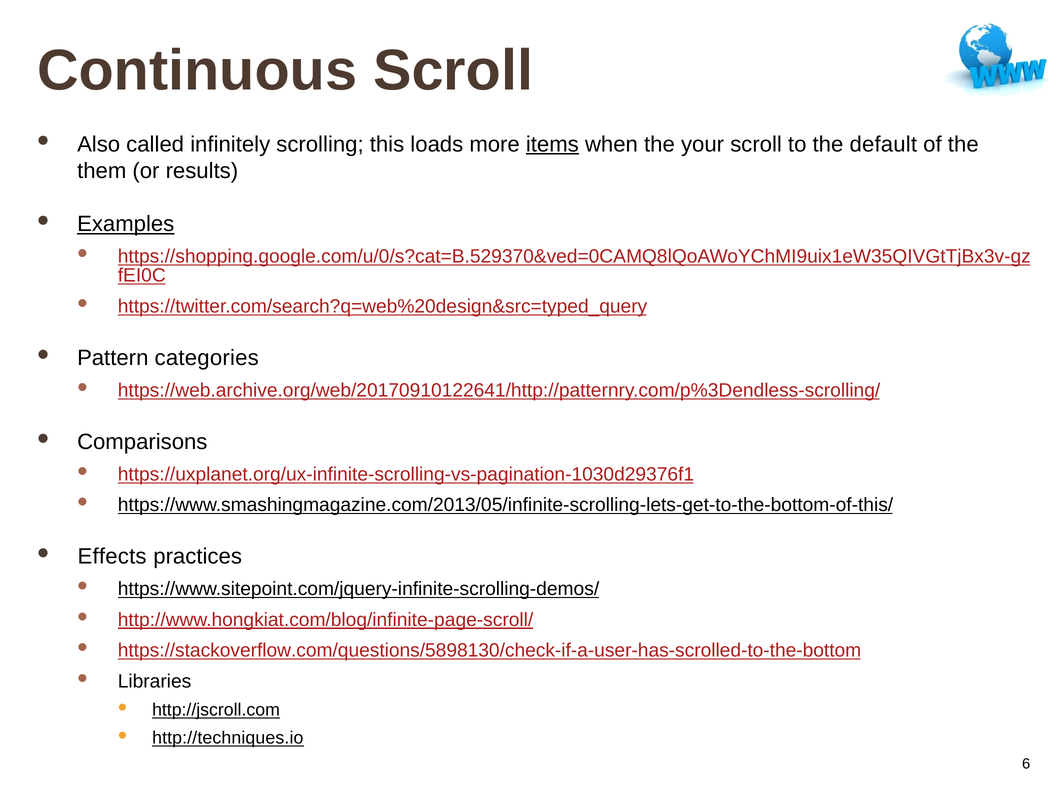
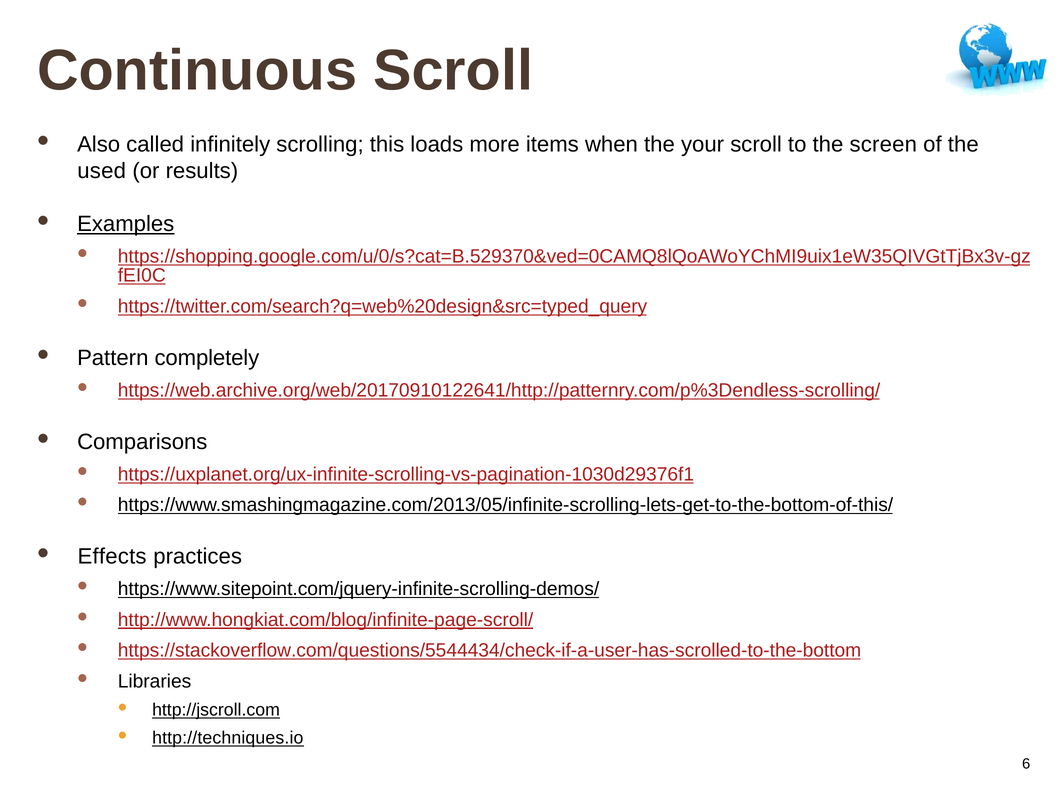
items underline: present -> none (552, 144)
default: default -> screen (883, 144)
them: them -> used (102, 171)
categories: categories -> completely (207, 358)
https://stackoverflow.com/questions/5898130/check-if-a-user-has-scrolled-to-the-bottom: https://stackoverflow.com/questions/5898130/check-if-a-user-has-scrolled-to-the-bottom -> https://stackoverflow.com/questions/5544434/check-if-a-user-has-scrolled-to-the-bottom (490, 650)
